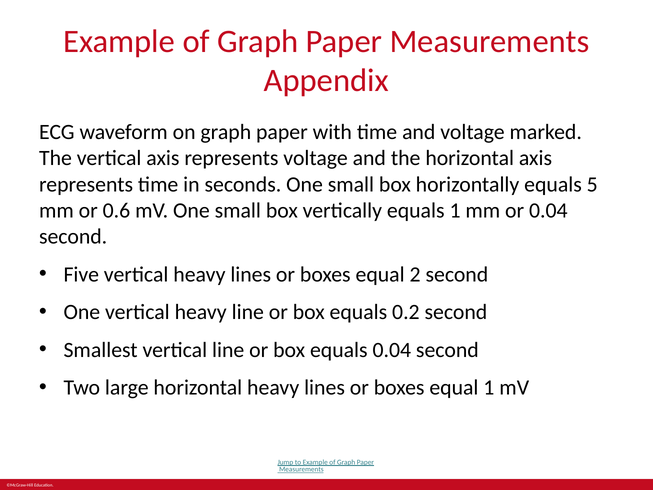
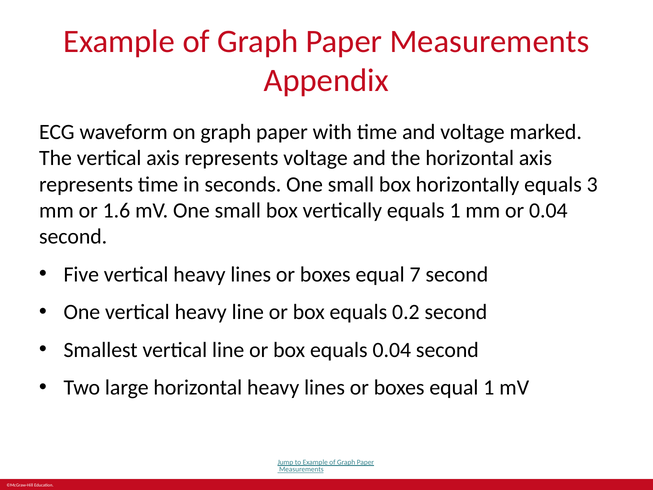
5: 5 -> 3 (592, 184)
0.6: 0.6 -> 1.6 (116, 210)
2: 2 -> 7 (415, 274)
